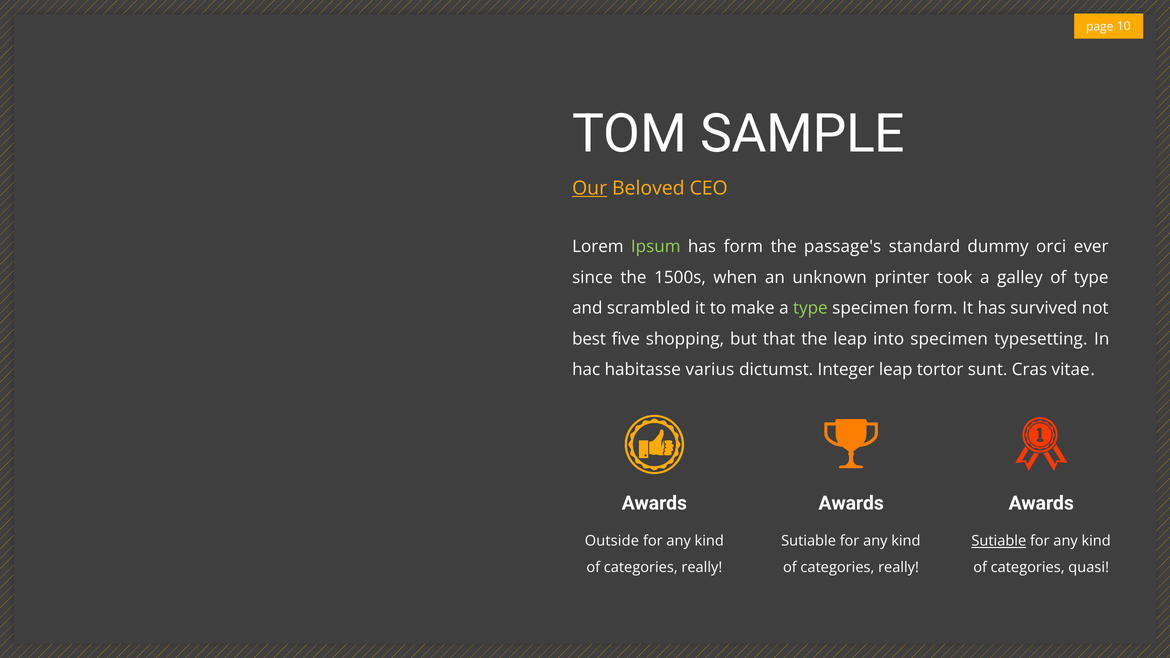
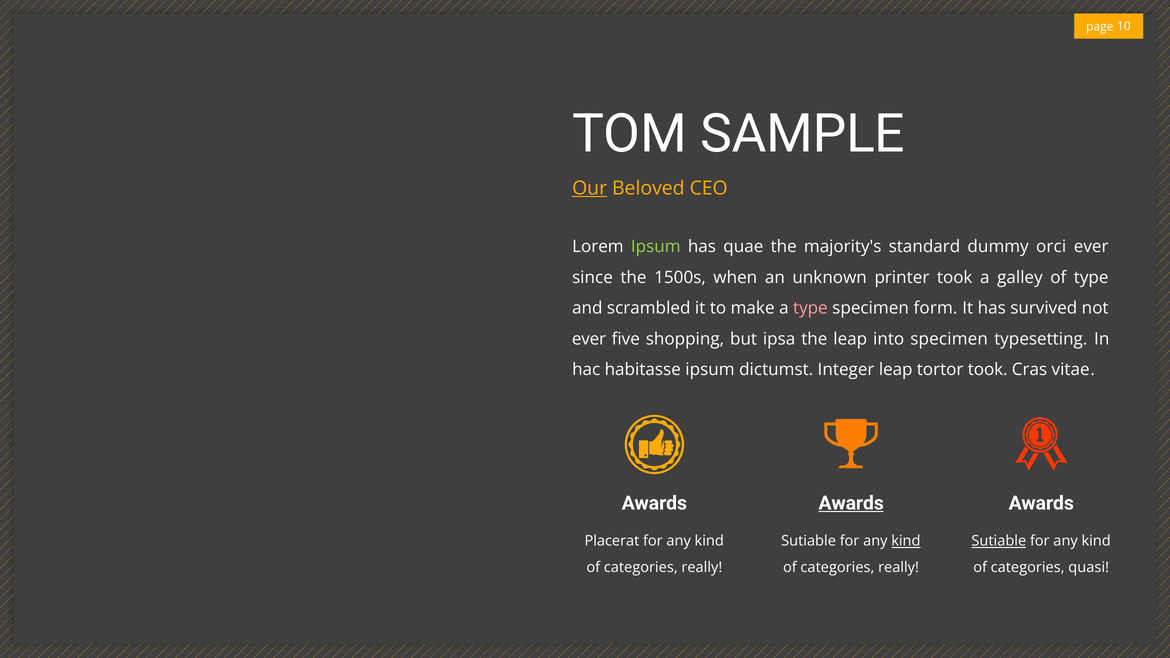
has form: form -> quae (743, 247)
passage's: passage's -> majority's (843, 247)
type colour: light green -> pink (810, 308)
best: best -> ever (589, 339)
that: that -> ipsa (779, 339)
habitasse varius: varius -> ipsum (710, 370)
tortor sunt: sunt -> took (988, 370)
Awards underline: none -> present (851, 503)
Outside: Outside -> Placerat (612, 541)
kind underline: none -> present (906, 541)
